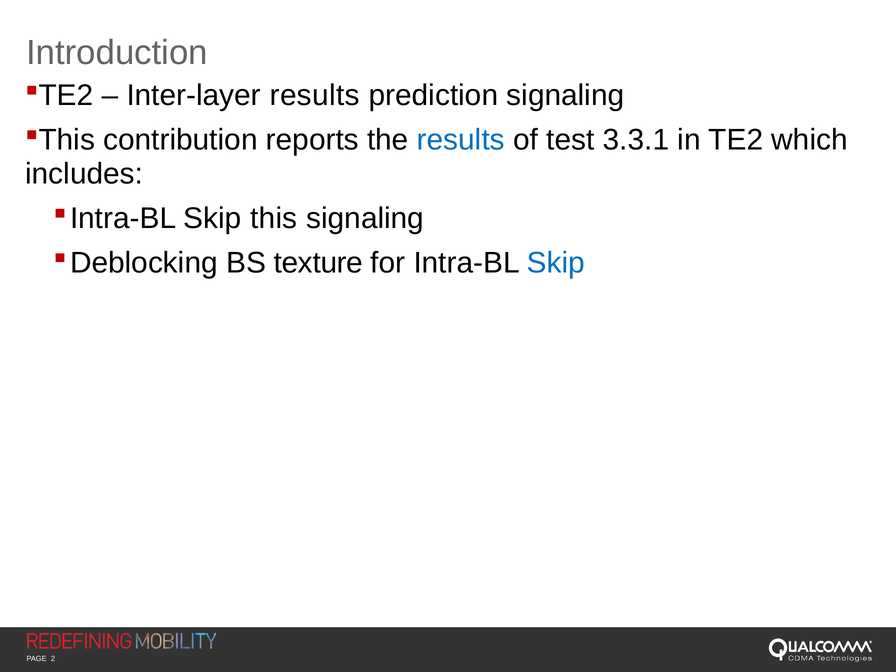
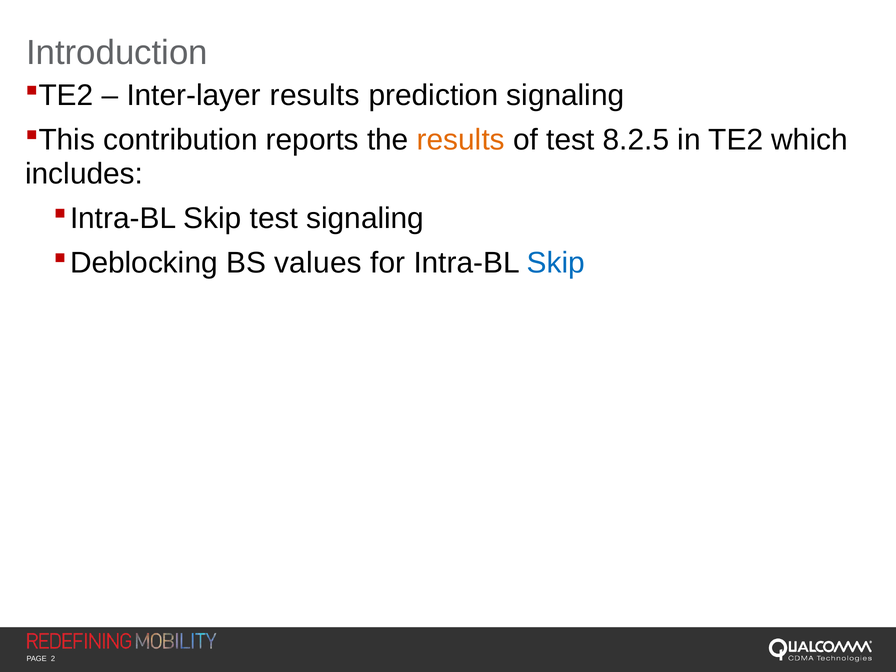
results colour: blue -> orange (461, 140)
3.3.1: 3.3.1 -> 8.2.5 (636, 140)
Skip this: this -> test (274, 218)
texture: texture -> values (318, 263)
